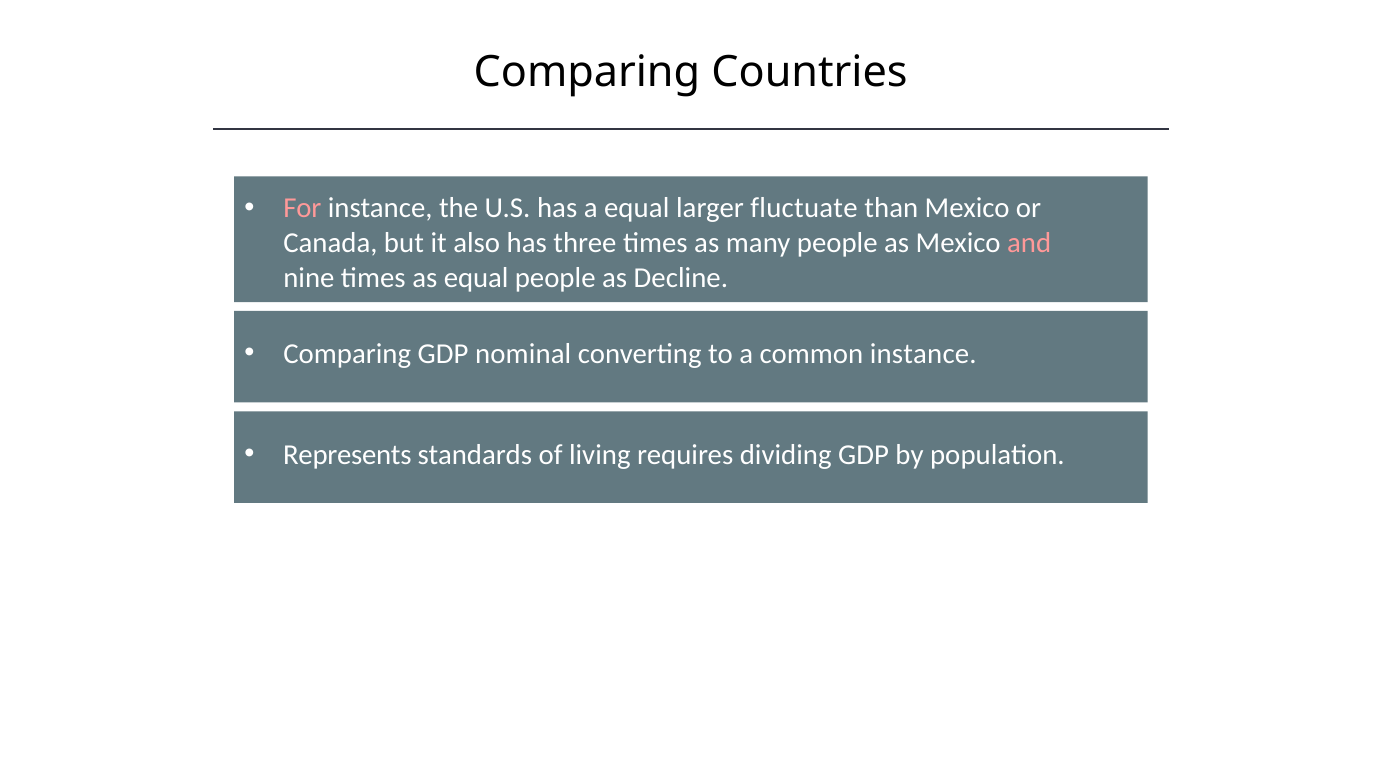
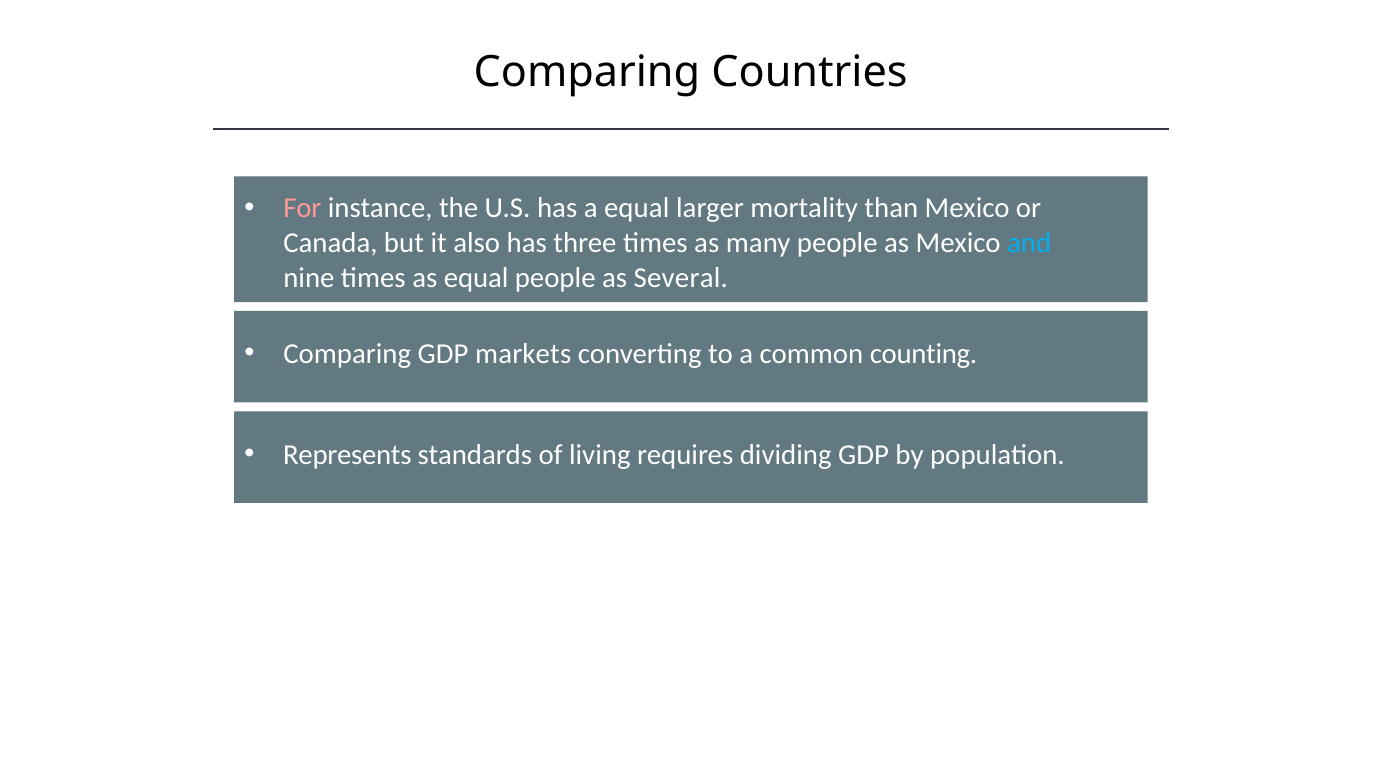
fluctuate: fluctuate -> mortality (804, 208)
and colour: pink -> light blue (1029, 243)
Decline: Decline -> Several (681, 277)
nominal: nominal -> markets (523, 353)
common instance: instance -> counting (923, 353)
